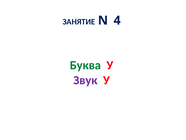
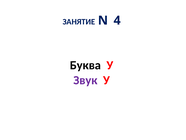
Буква colour: green -> black (85, 65)
